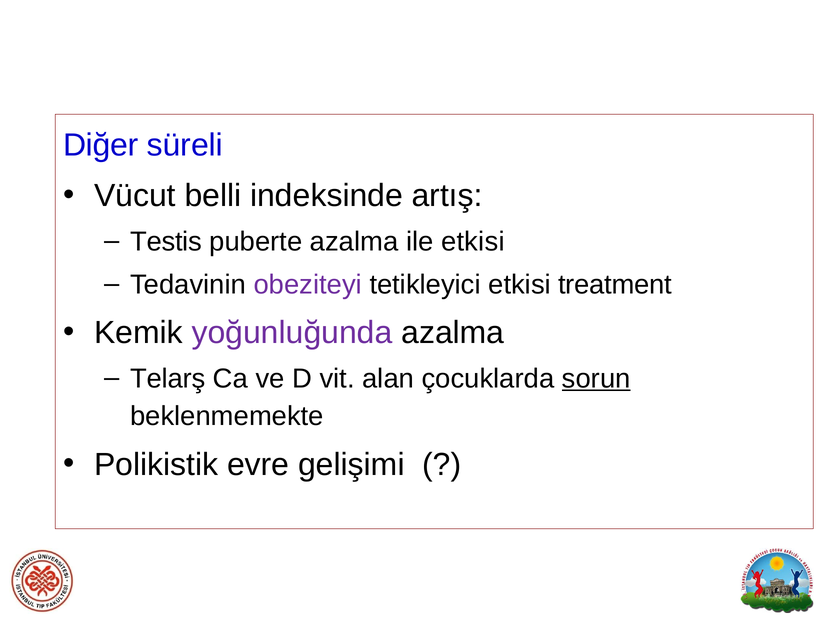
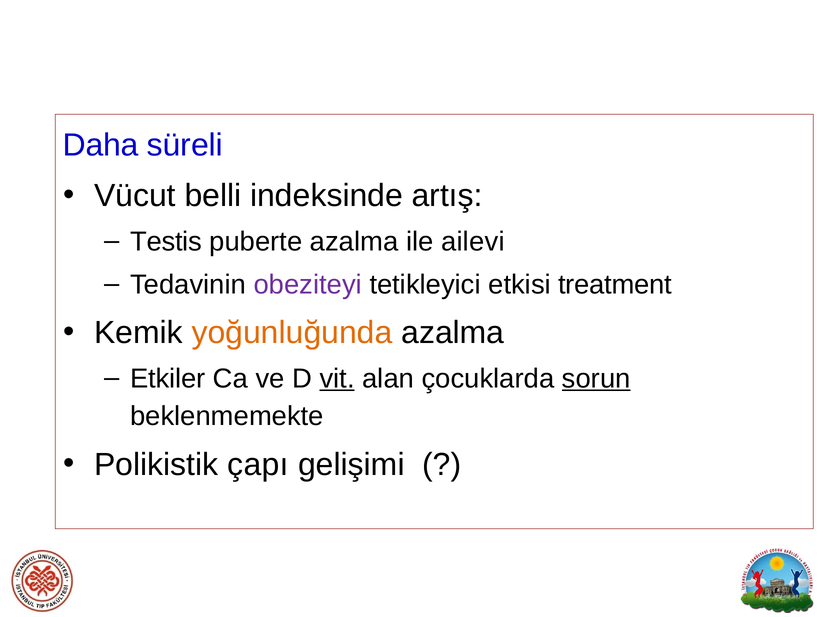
Diğer: Diğer -> Daha (101, 145)
ile etkisi: etkisi -> ailevi (473, 242)
yoğunluğunda colour: purple -> orange (292, 333)
Telarş: Telarş -> Etkiler (168, 379)
vit underline: none -> present (337, 379)
evre: evre -> çapı (258, 465)
